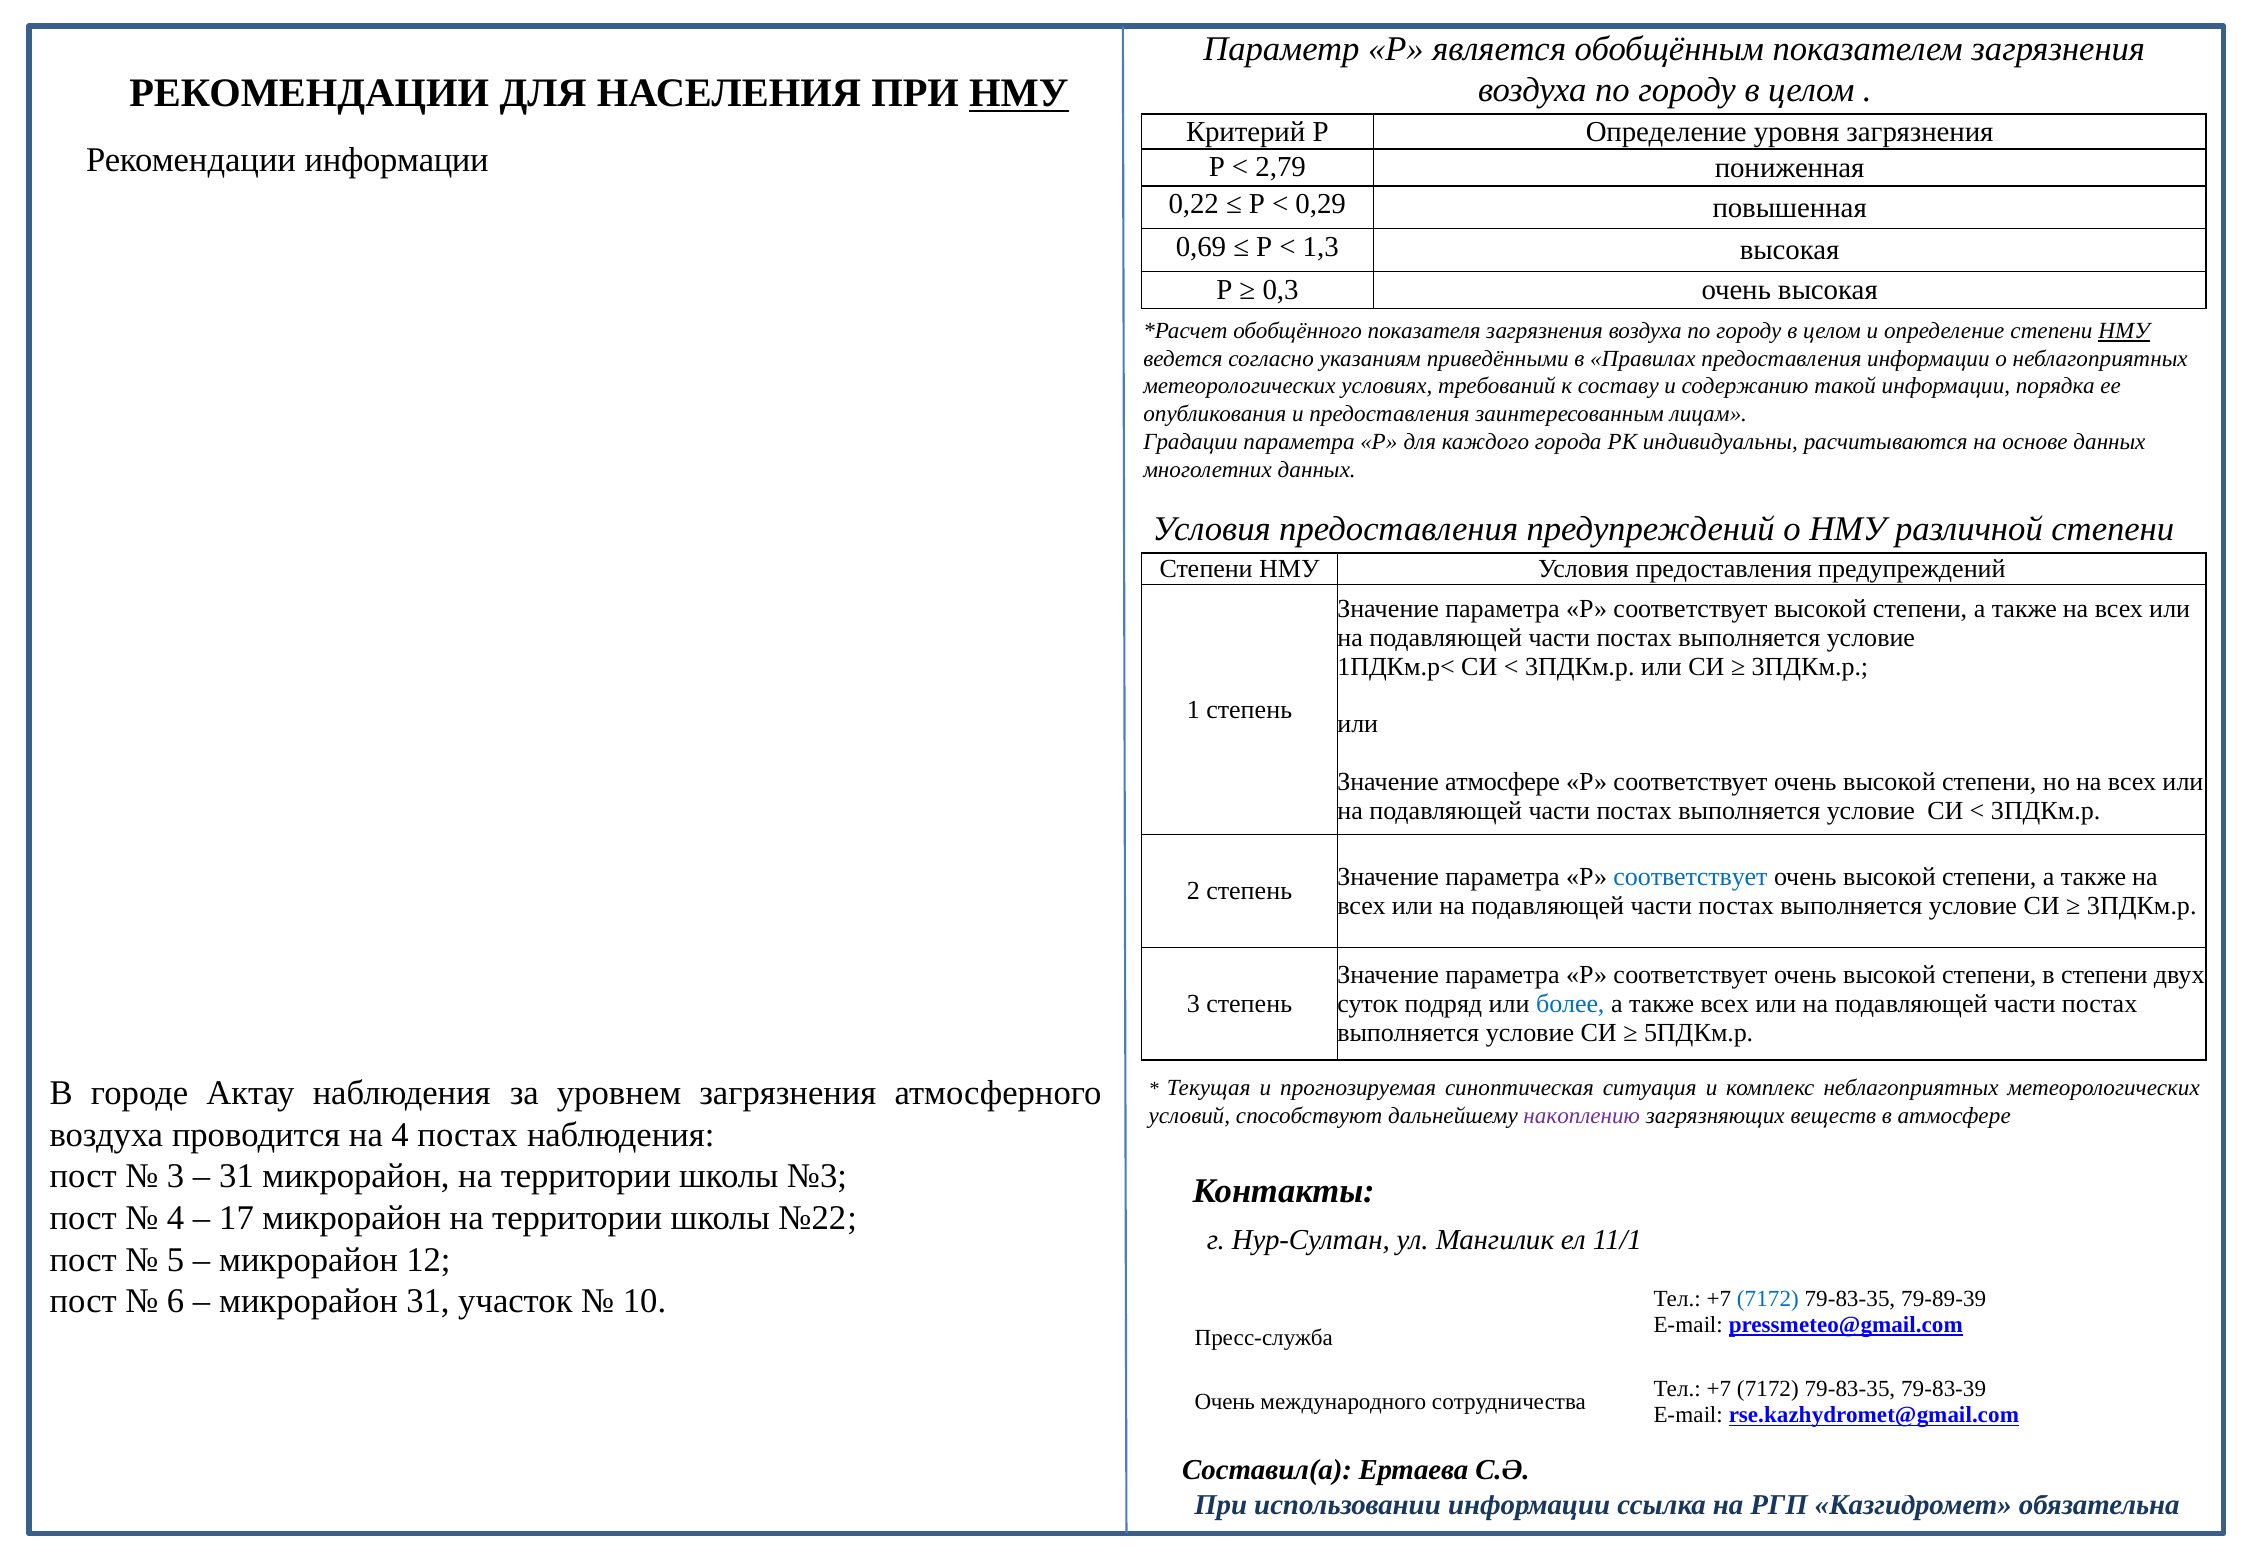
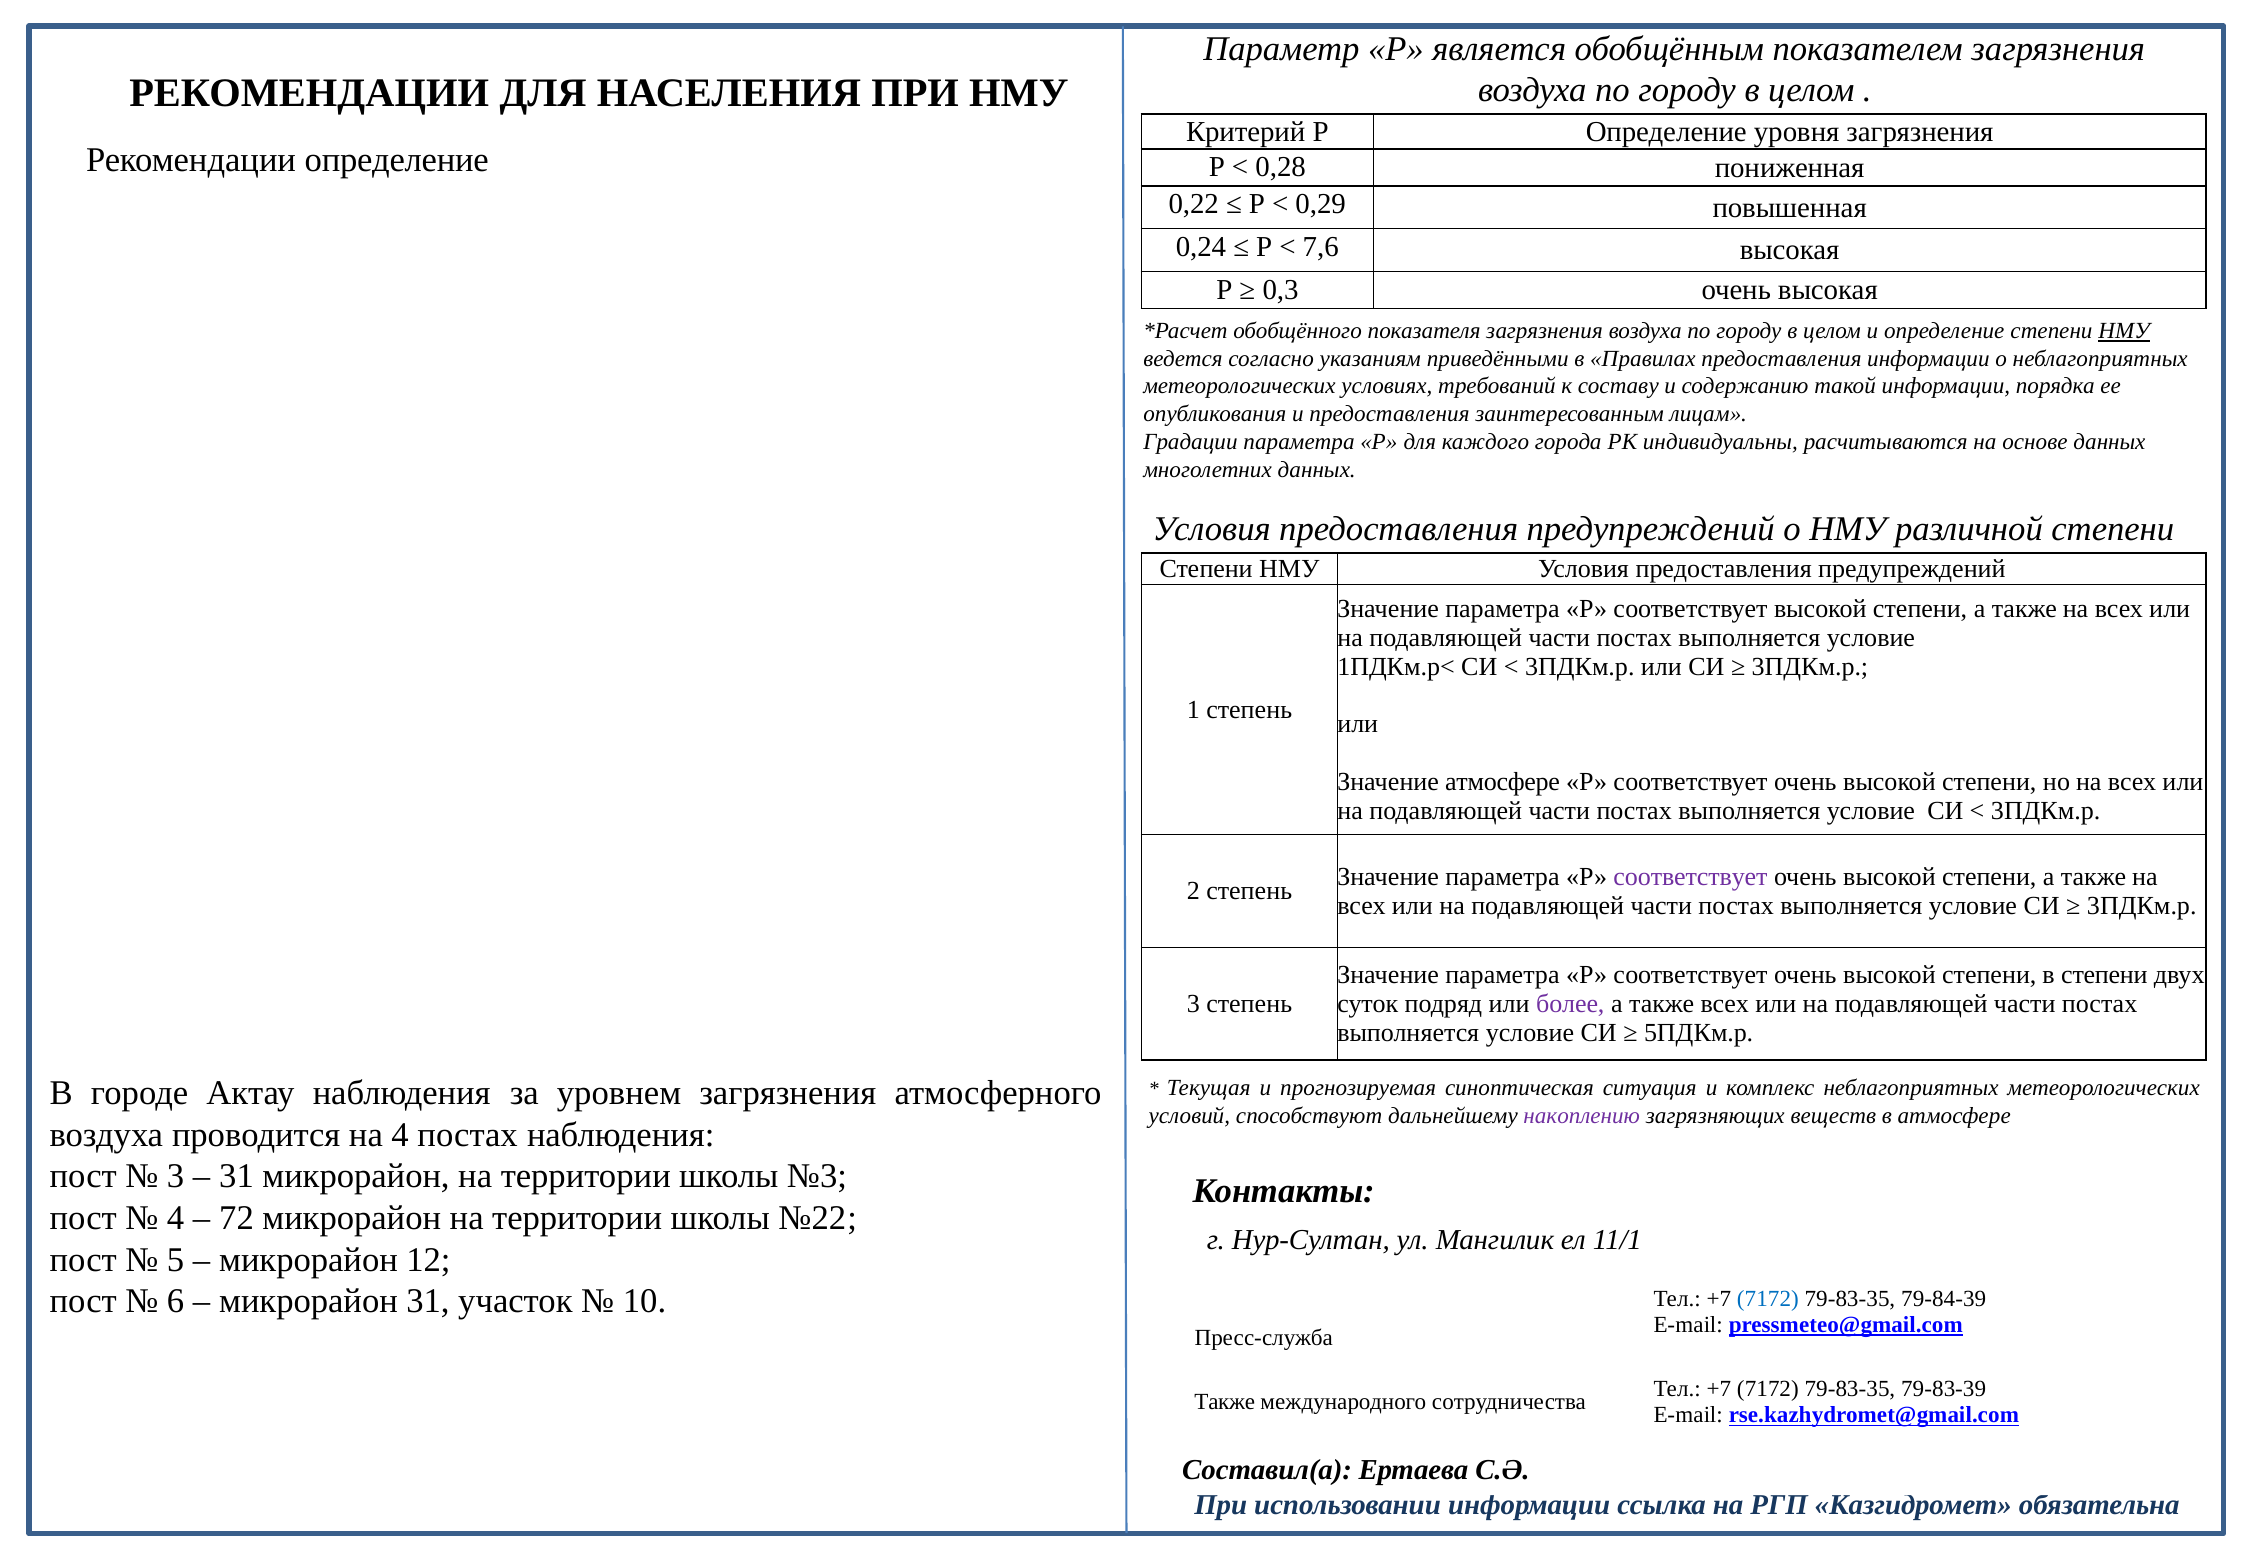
НМУ underline: present -> none (1019, 93)
Рекомендации информации: информации -> определение (397, 160)
2,79: 2,79 -> 0,28 (1281, 167)
0,69: 0,69 -> 0,24 (1201, 247)
1,3: 1,3 -> 7,6 (1321, 247)
соответствует colour: blue -> purple (1691, 877)
более colour: blue -> purple (1570, 1004)
17: 17 -> 72 (237, 1218)
79-89-39: 79-89-39 -> 79-84-39 (1944, 1299)
Очень: Очень -> Также (1225, 1402)
